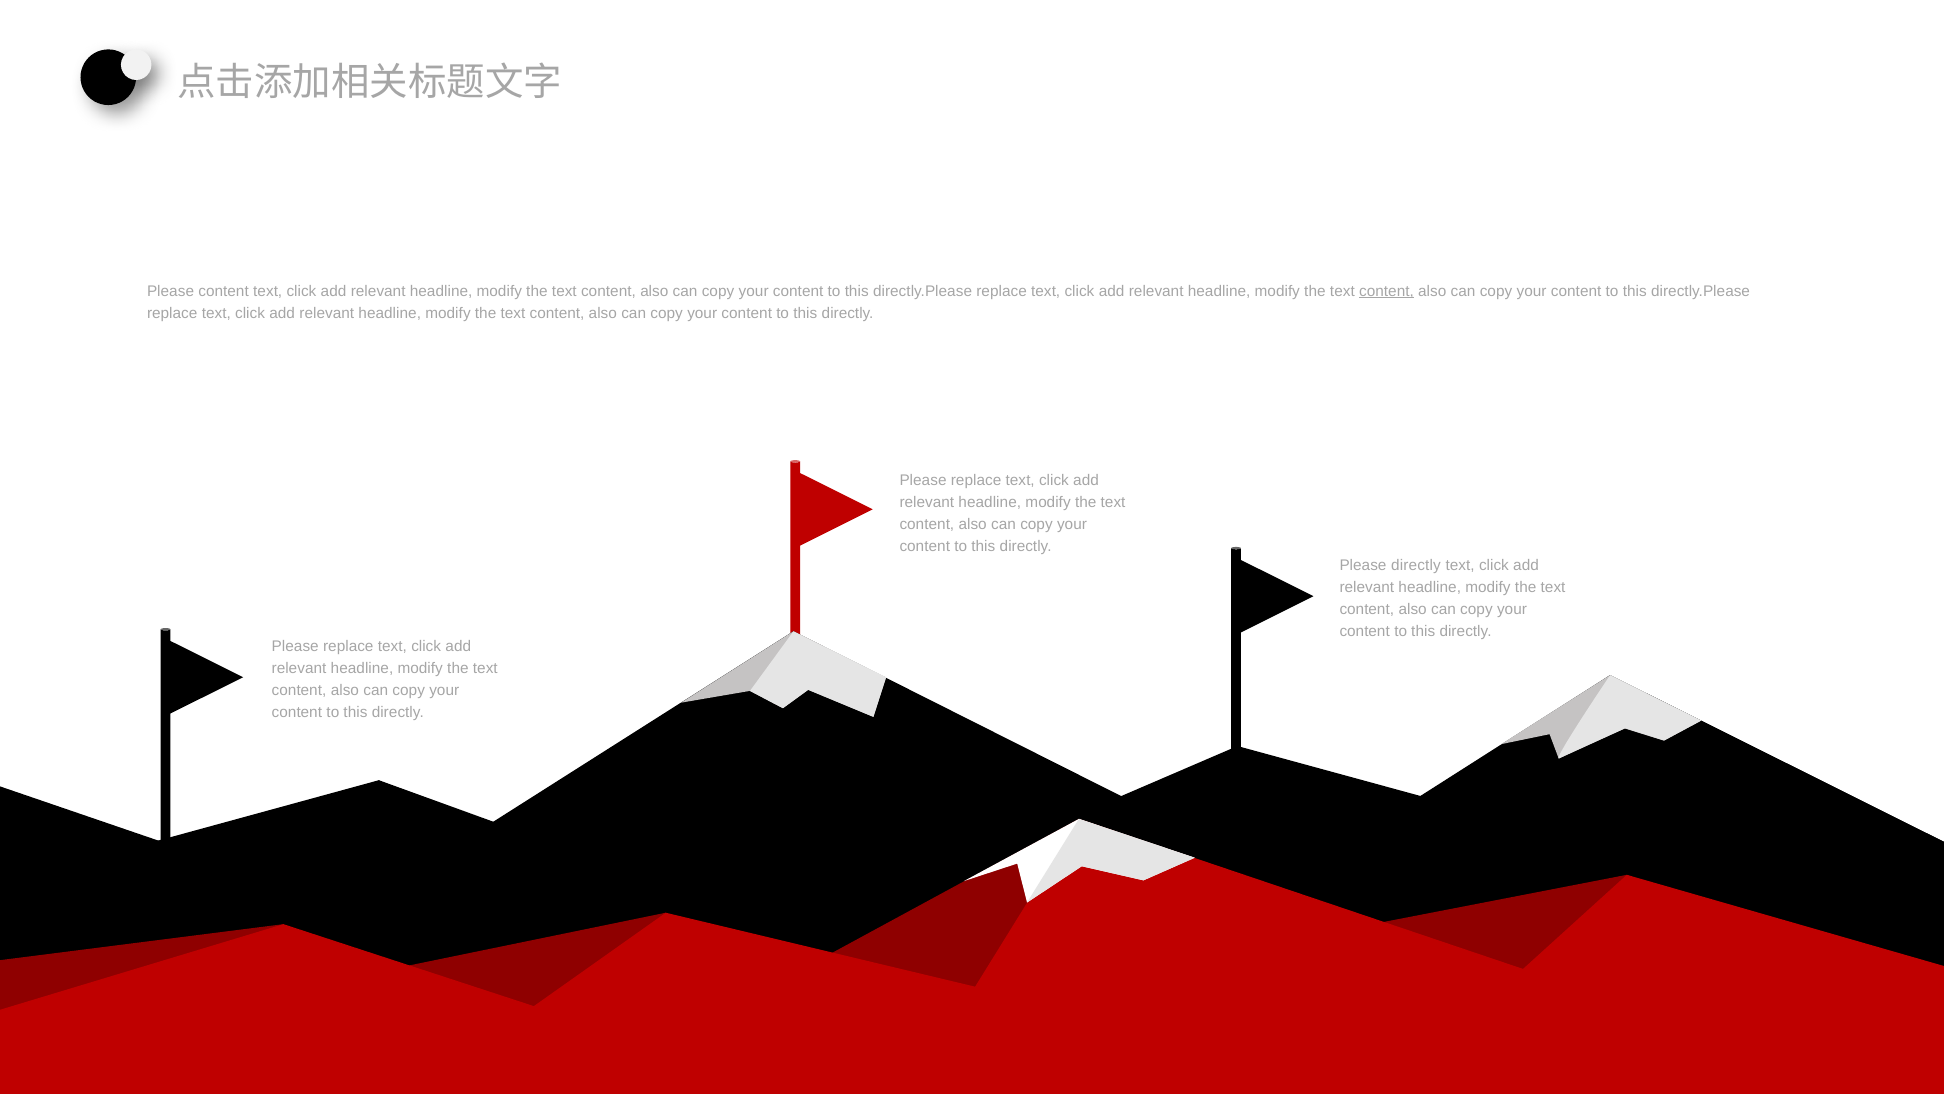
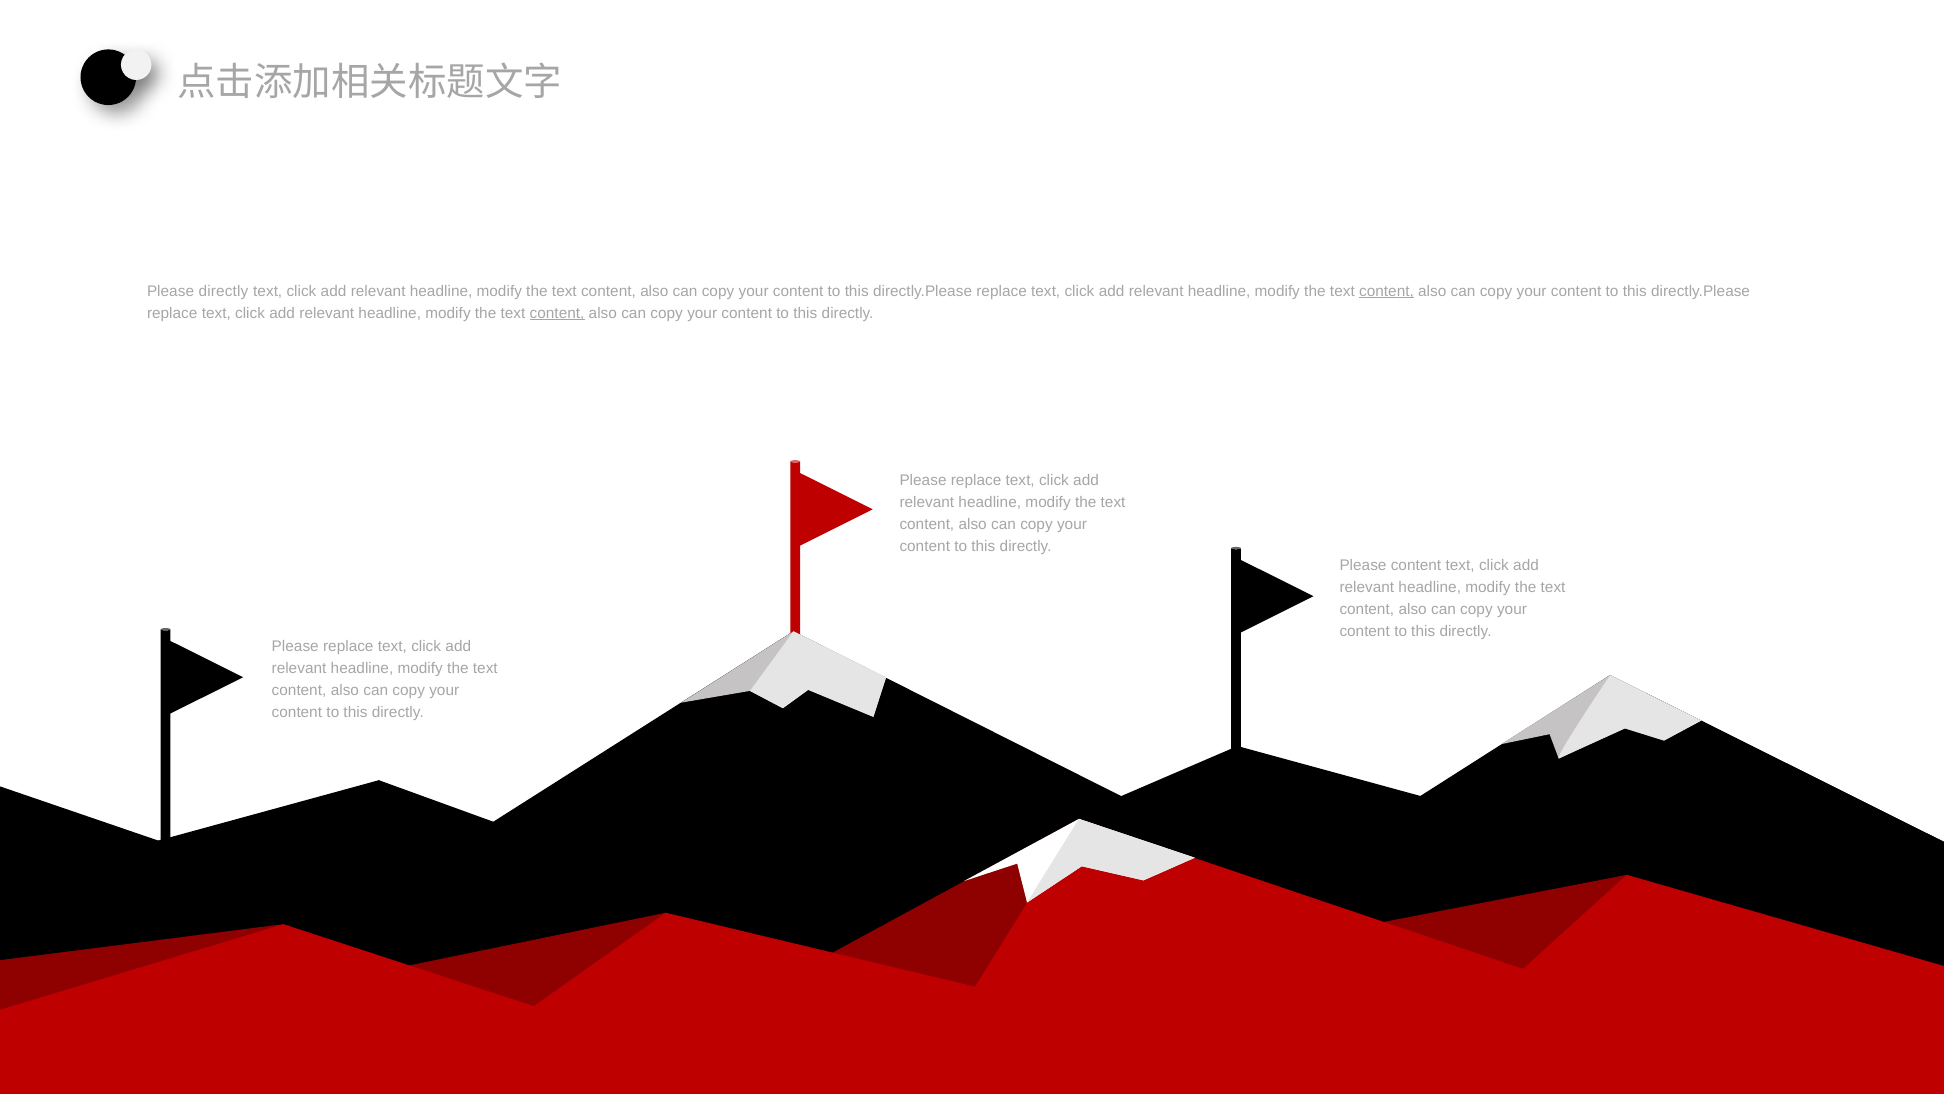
Please content: content -> directly (224, 291)
content underline: none -> present (557, 313)
Please directly: directly -> content (1416, 565)
